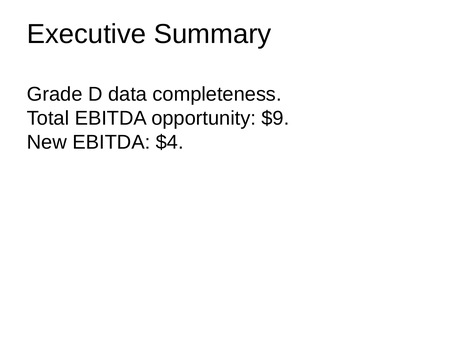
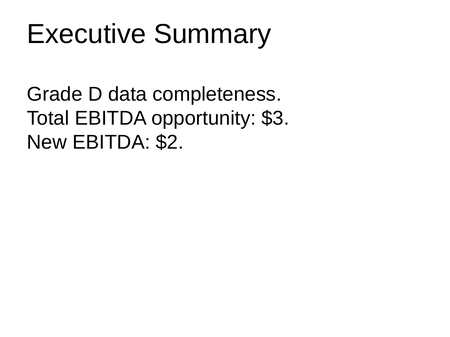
$9: $9 -> $3 (275, 118)
$4: $4 -> $2 (170, 142)
